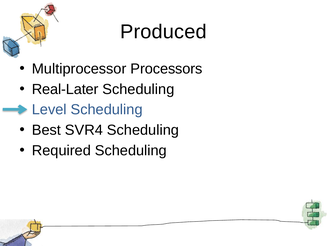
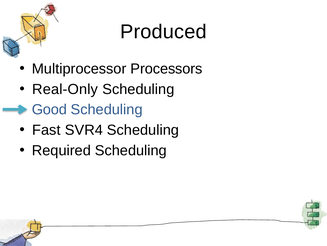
Real-Later: Real-Later -> Real-Only (65, 89)
Level: Level -> Good (49, 109)
Best: Best -> Fast (46, 130)
